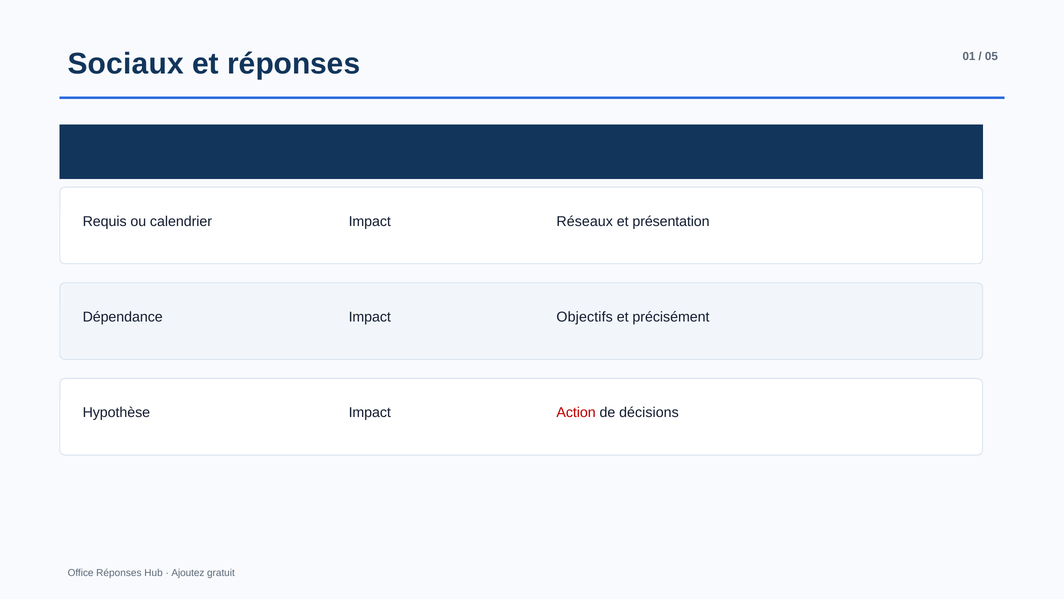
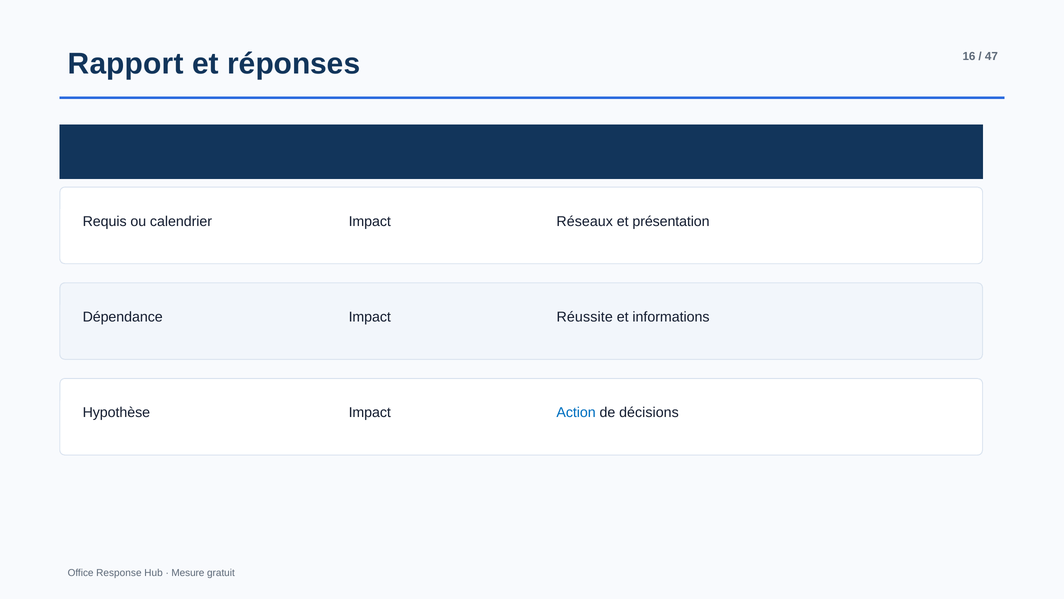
Sociaux: Sociaux -> Rapport (126, 64)
01: 01 -> 16 (969, 57)
05: 05 -> 47 (991, 57)
Objectifs: Objectifs -> Réussite (585, 317)
précisément: précisément -> informations (671, 317)
Action colour: red -> blue (576, 412)
Office Réponses: Réponses -> Response (119, 573)
Ajoutez: Ajoutez -> Mesure (188, 573)
